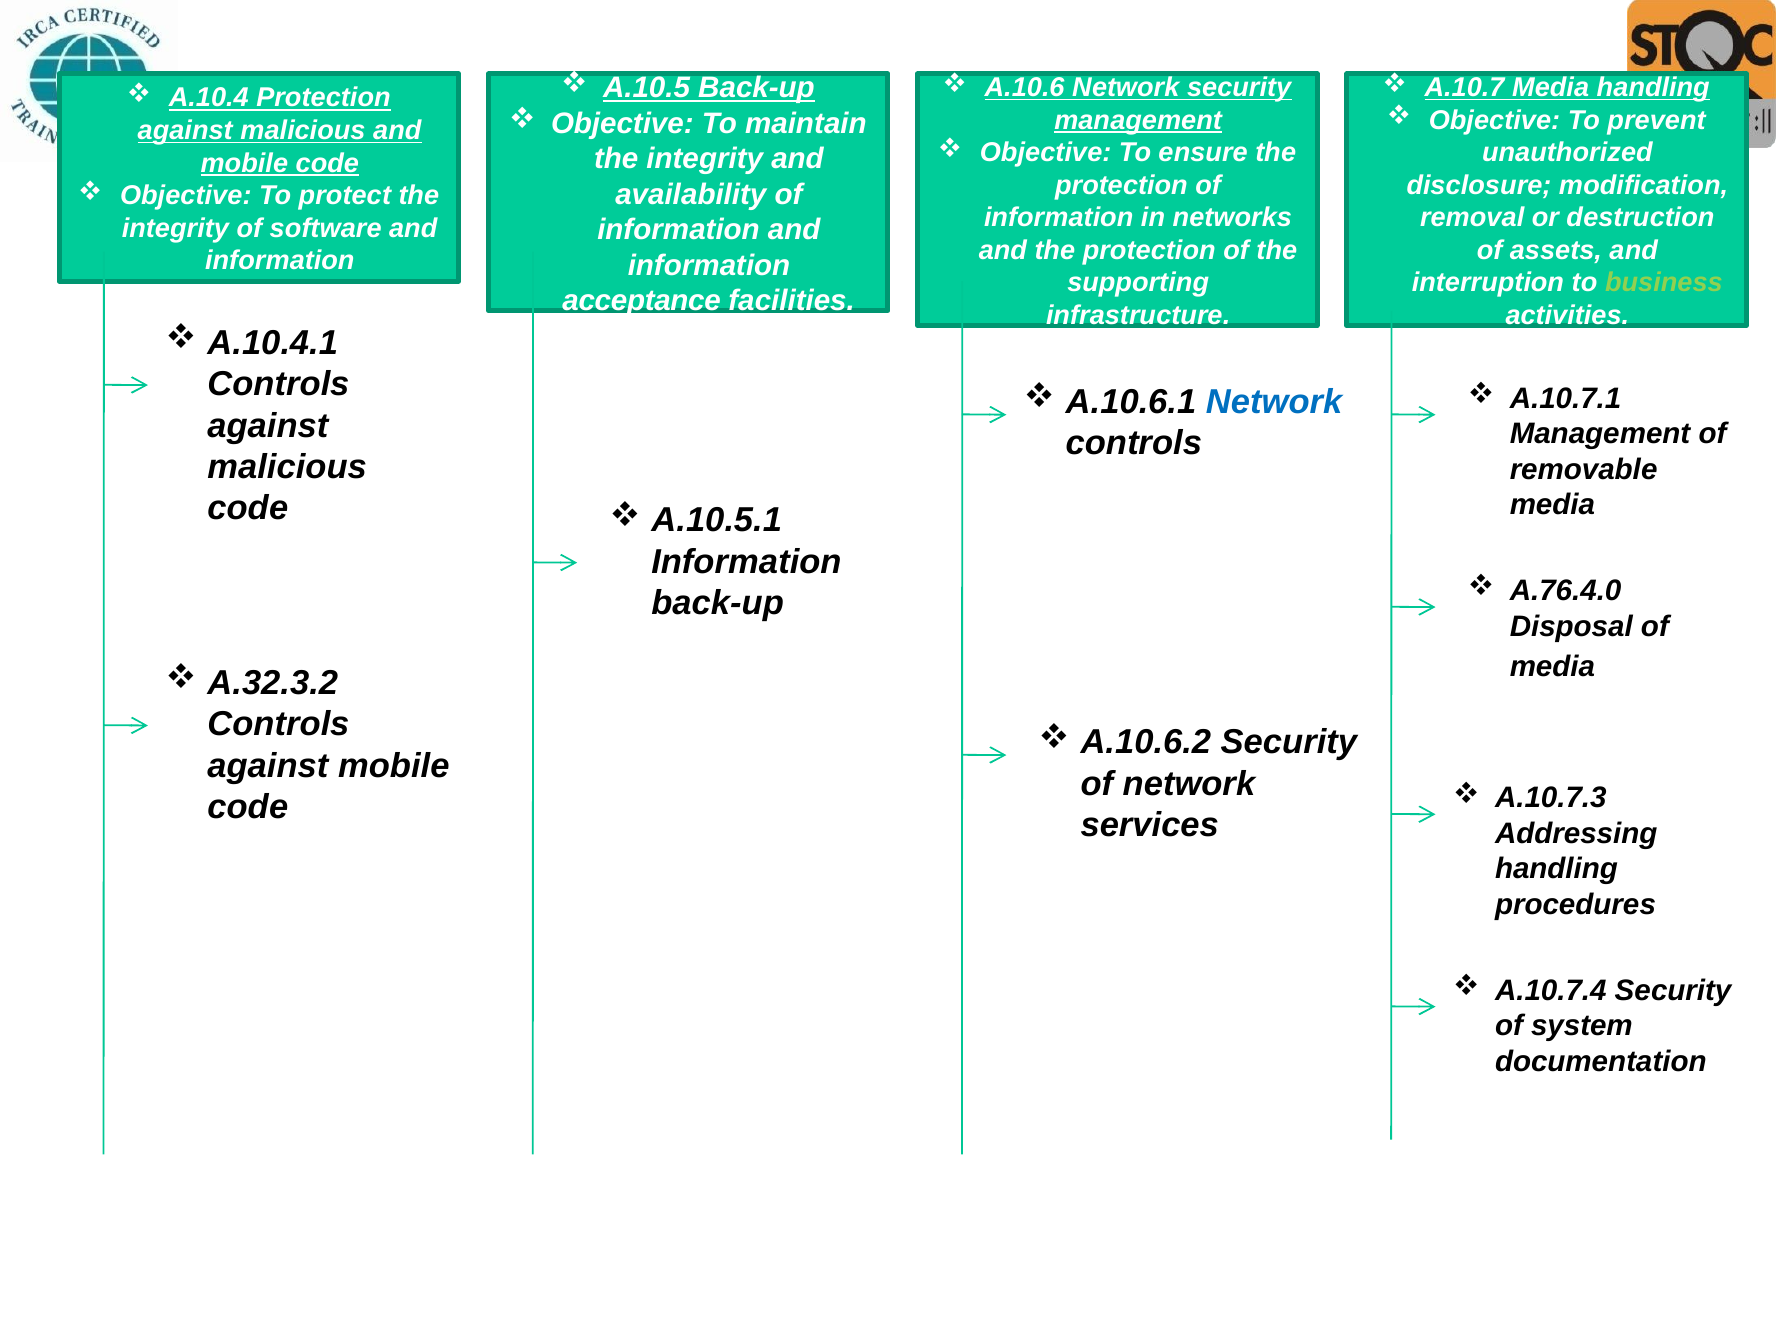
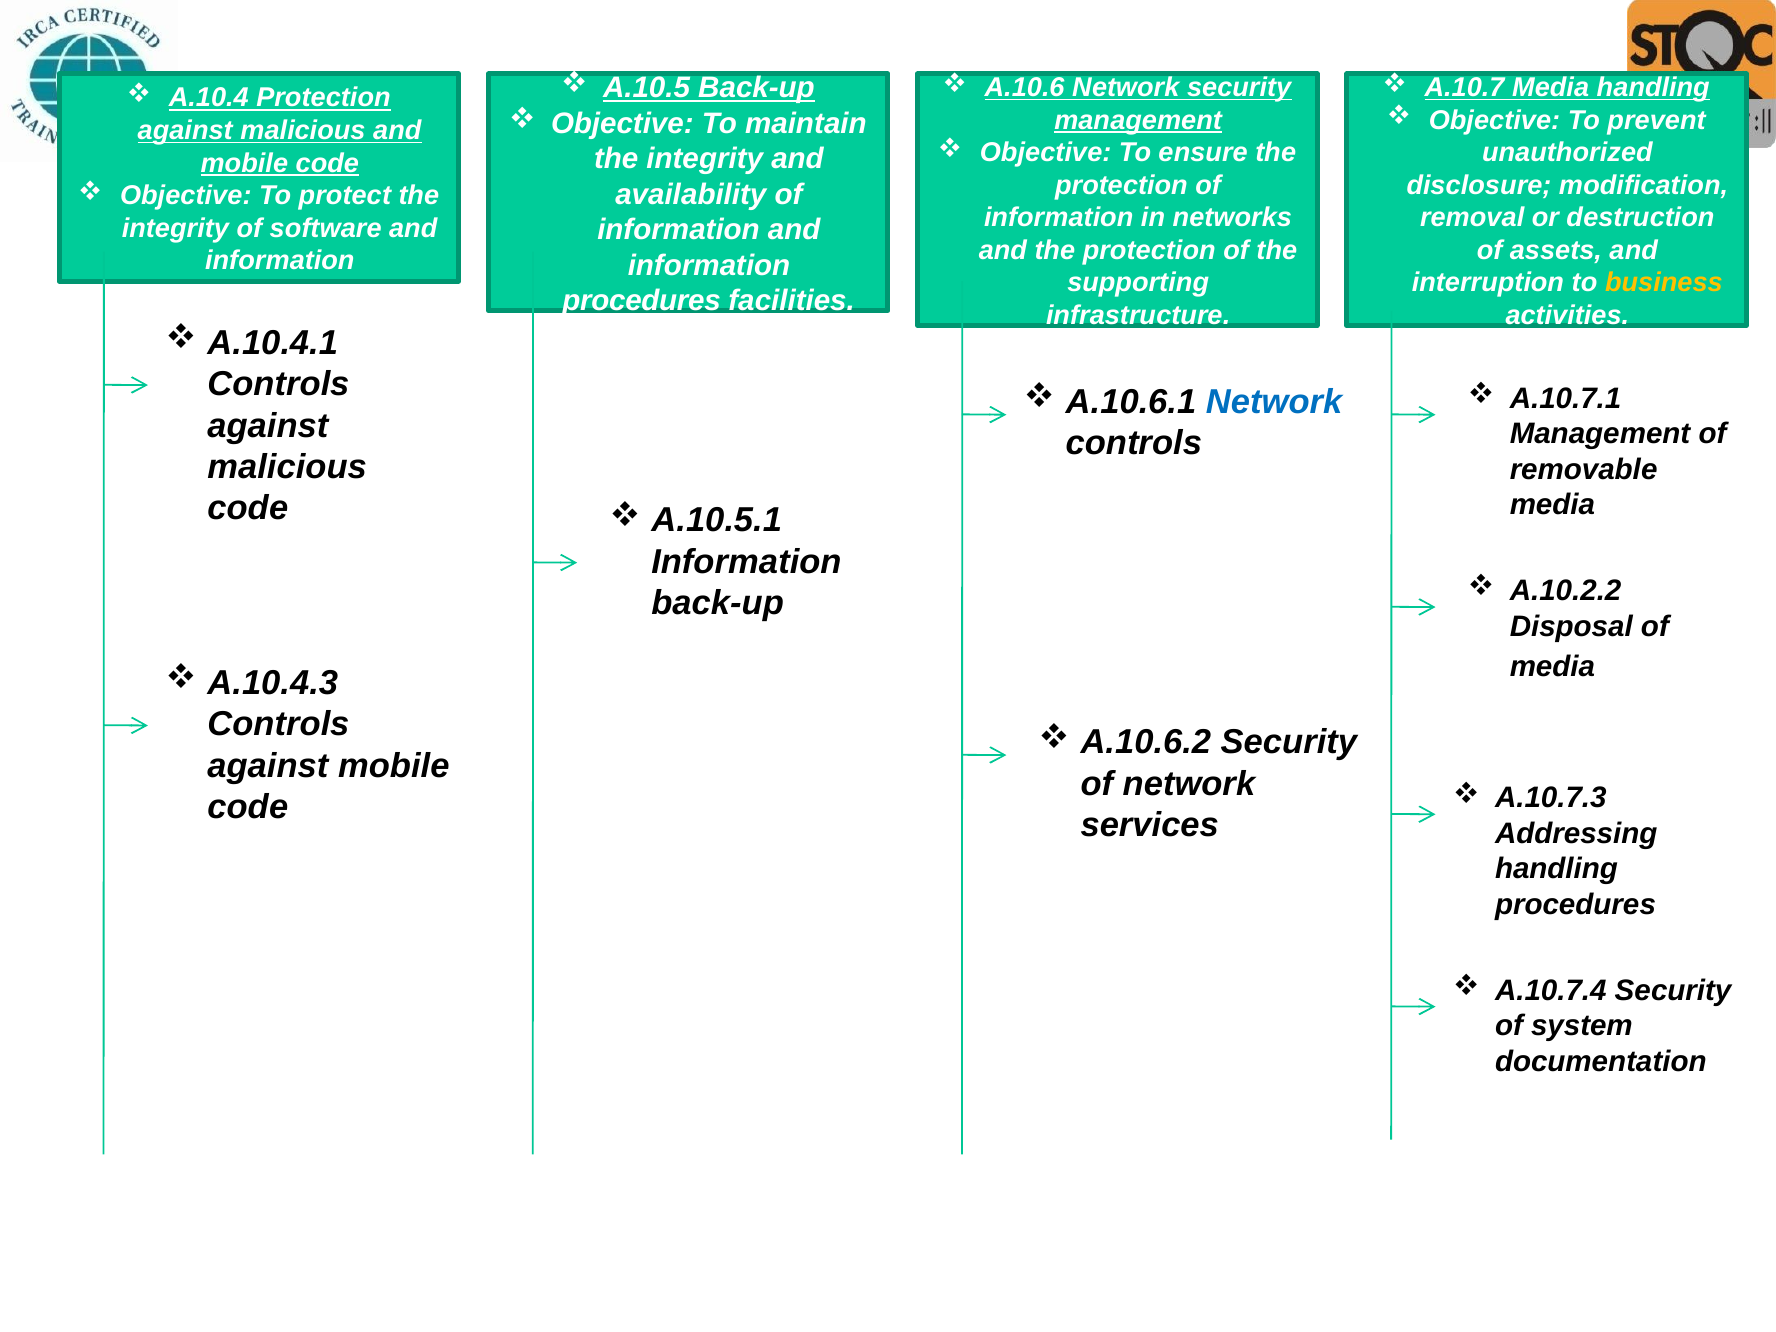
business colour: light green -> yellow (1664, 283)
acceptance: acceptance -> procedures (642, 301)
A.76.4.0: A.76.4.0 -> A.10.2.2 (1566, 591)
A.32.3.2: A.32.3.2 -> A.10.4.3 (273, 683)
